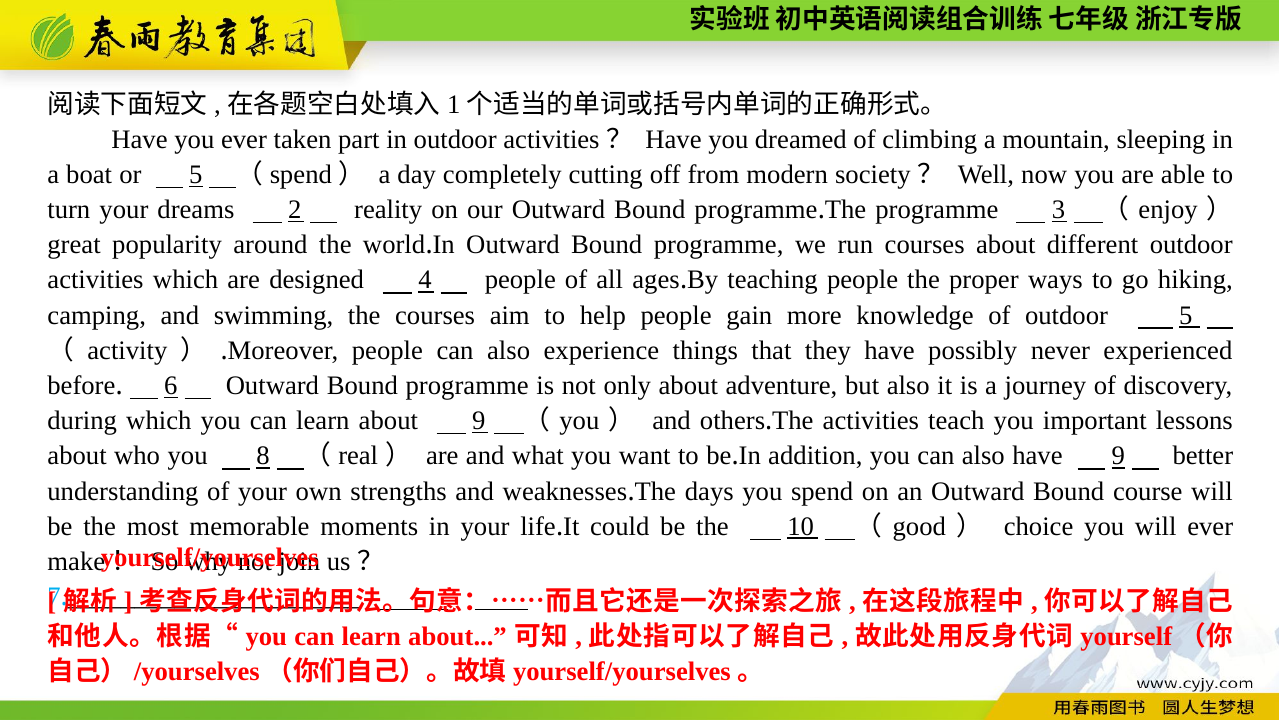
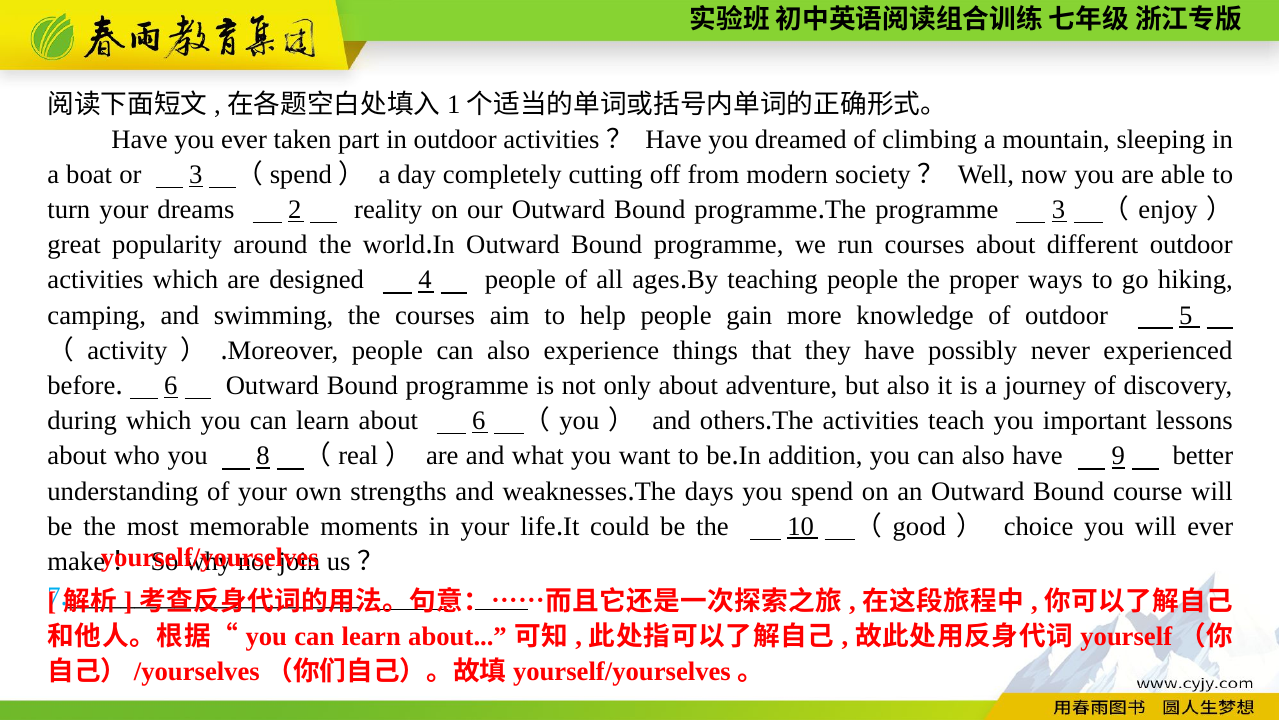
or 5: 5 -> 3 (196, 174)
about 9: 9 -> 6 (479, 421)
